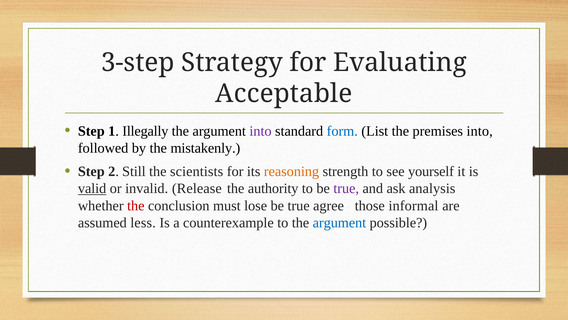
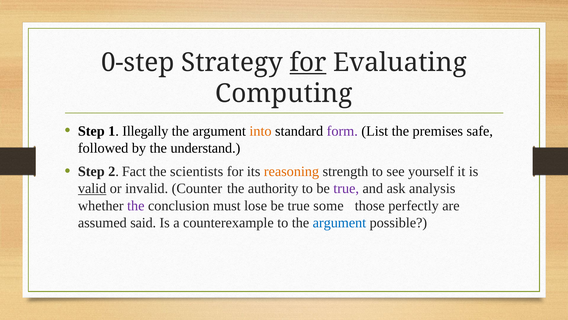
3-step: 3-step -> 0-step (138, 62)
for underline: none -> present (308, 62)
Acceptable: Acceptable -> Computing (284, 94)
into colour: purple -> orange (261, 131)
form colour: blue -> purple (342, 131)
premises into: into -> safe (480, 131)
mistakenly: mistakenly -> understand (205, 148)
Still: Still -> Fact (134, 171)
Release: Release -> Counter (197, 188)
the colour: red -> purple (136, 205)
agree: agree -> some (328, 205)
informal: informal -> perfectly (414, 205)
less: less -> said (143, 222)
